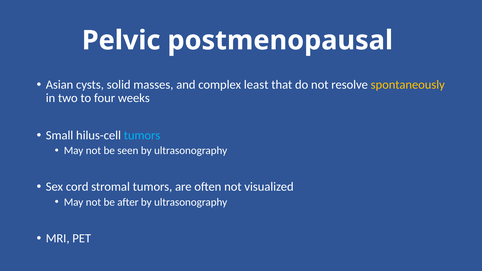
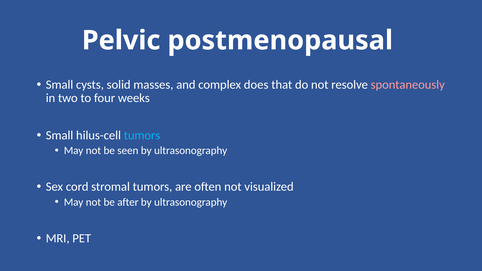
Asian: Asian -> Small (60, 85)
least: least -> does (256, 85)
spontaneously colour: yellow -> pink (408, 85)
